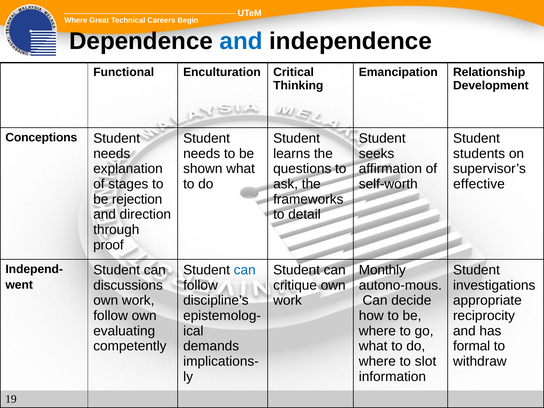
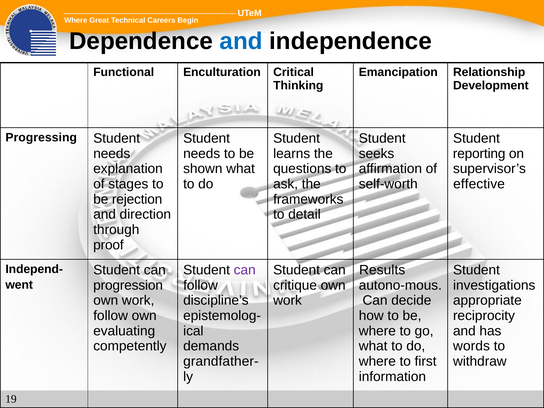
Conceptions: Conceptions -> Progressing (41, 137)
students: students -> reporting (479, 154)
can colour: blue -> purple (245, 270)
Monthly: Monthly -> Results (382, 270)
discussions: discussions -> progression (128, 285)
formal: formal -> words (471, 346)
implications-: implications- -> grandfather- (221, 361)
slot: slot -> first (426, 361)
